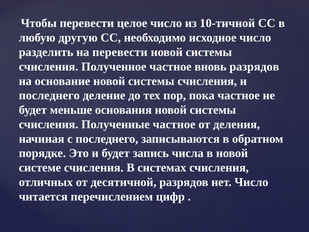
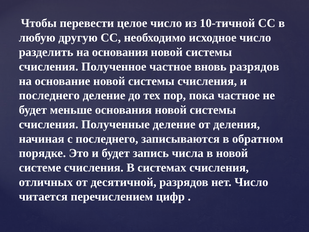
на перевести: перевести -> основания (120, 52)
Полученные частное: частное -> деление (174, 124)
